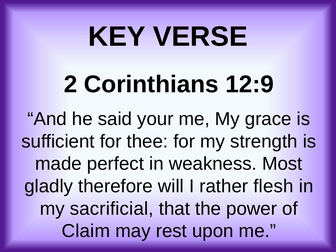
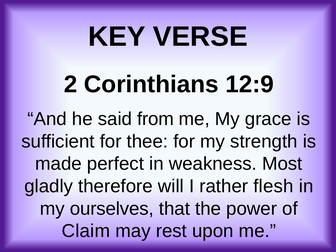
your: your -> from (155, 119)
sacrificial: sacrificial -> ourselves (112, 209)
